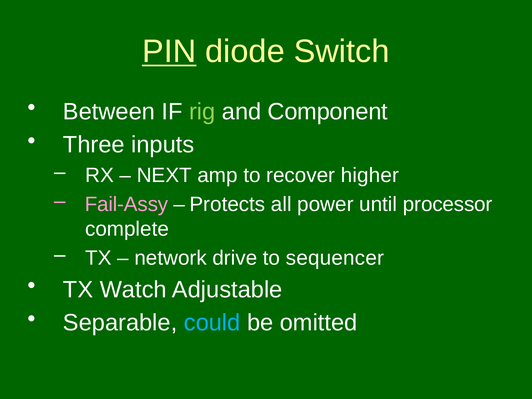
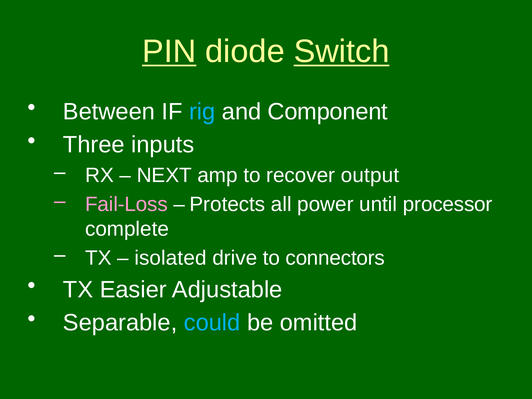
Switch underline: none -> present (342, 51)
rig colour: light green -> light blue (202, 112)
higher: higher -> output (370, 175)
Fail-Assy: Fail-Assy -> Fail-Loss (126, 204)
network: network -> isolated (170, 258)
sequencer: sequencer -> connectors (335, 258)
Watch: Watch -> Easier (133, 290)
